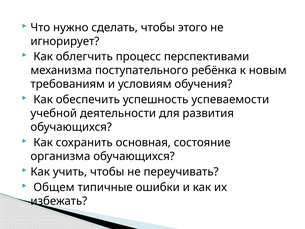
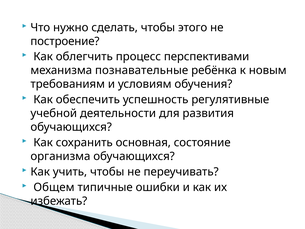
игнорирует: игнорирует -> построение (65, 41)
поступательного: поступательного -> познавательные (142, 70)
успеваемости: успеваемости -> регулятивные (230, 100)
